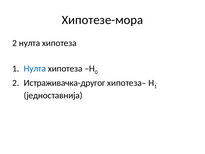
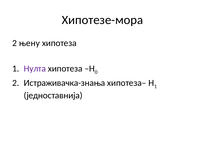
2 нулта: нулта -> њену (29, 43)
Нулта colour: blue -> purple (35, 69)
Истраживачка-другог: Истраживачка-другог -> Истраживачка-знања (64, 83)
